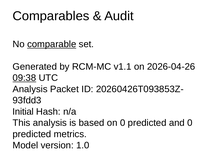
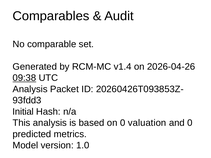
comparable underline: present -> none (52, 44)
v1.1: v1.1 -> v1.4 (123, 67)
on 0 predicted: predicted -> valuation (147, 123)
